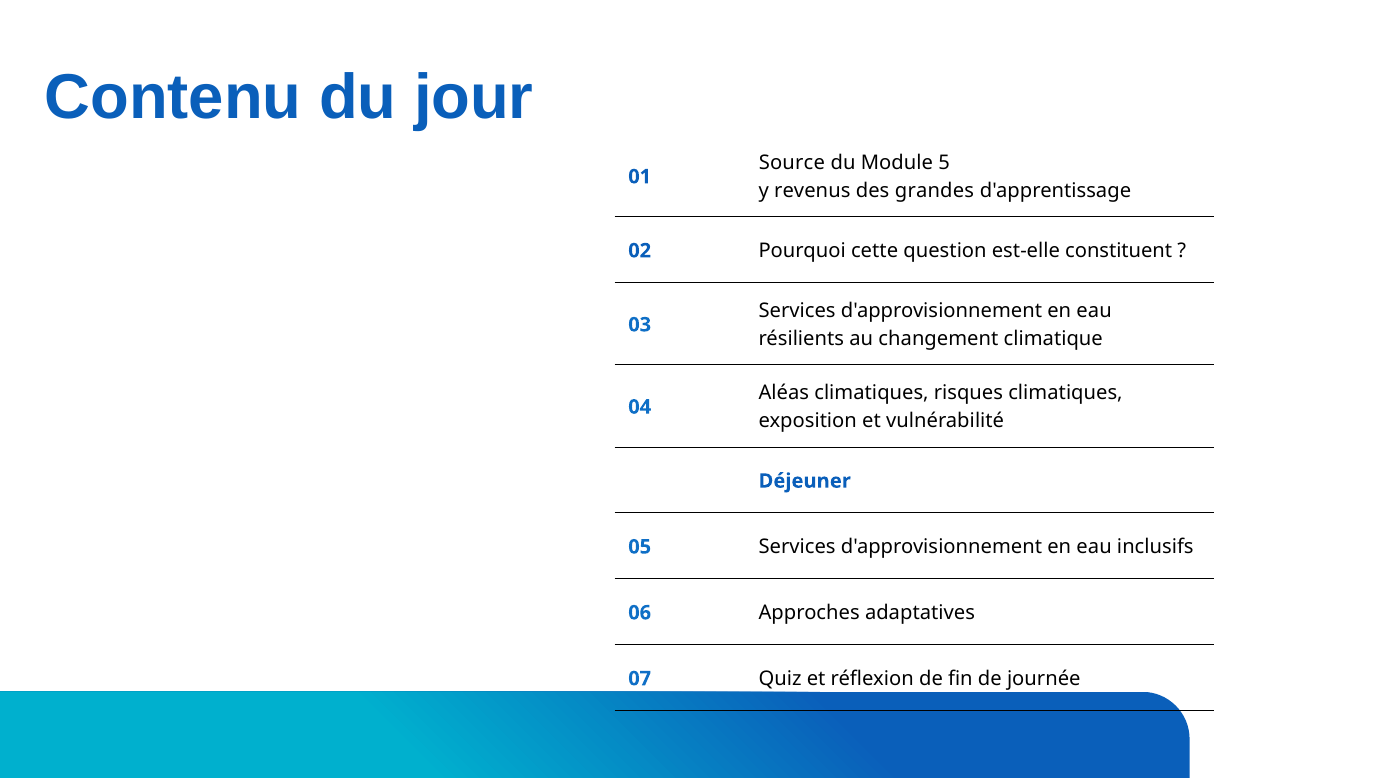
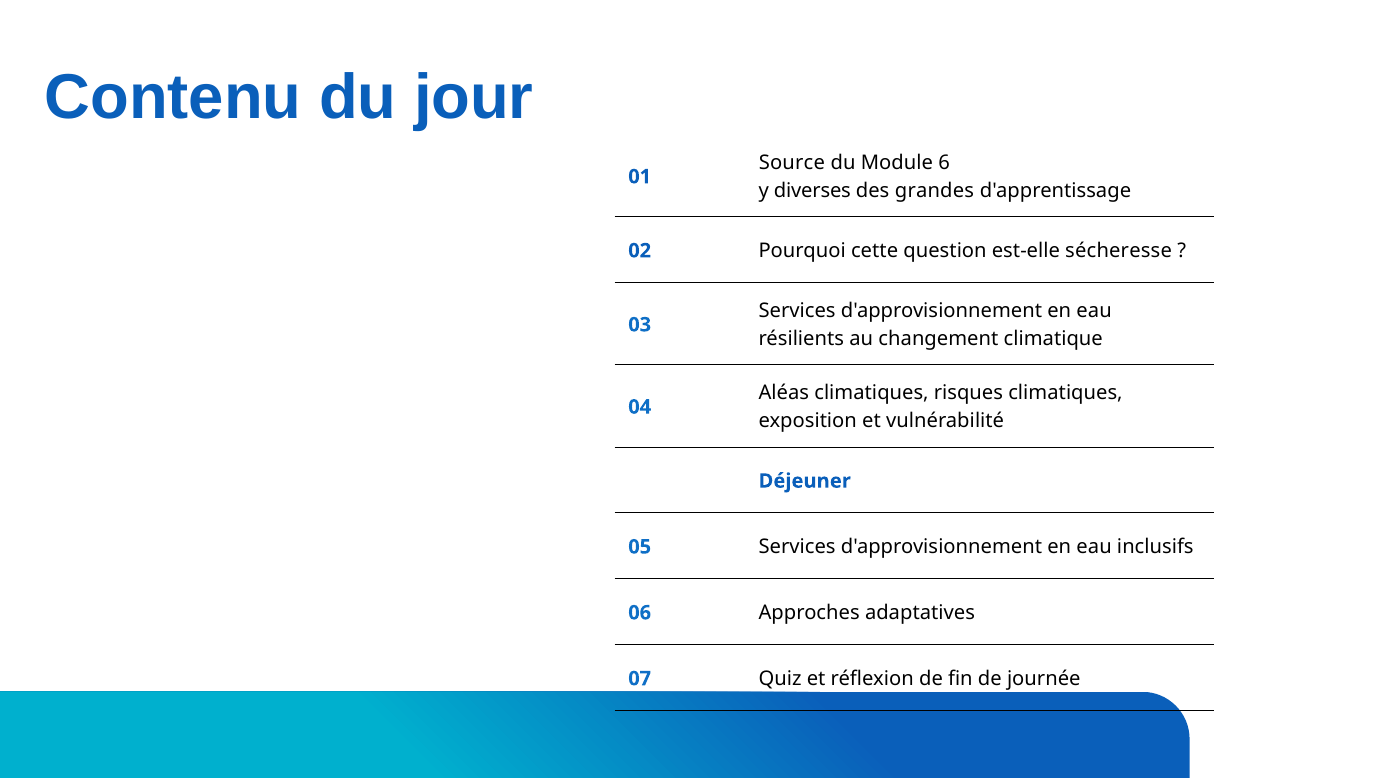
5: 5 -> 6 (944, 163)
revenus: revenus -> diverses (812, 190)
constituent: constituent -> sécheresse (1119, 251)
